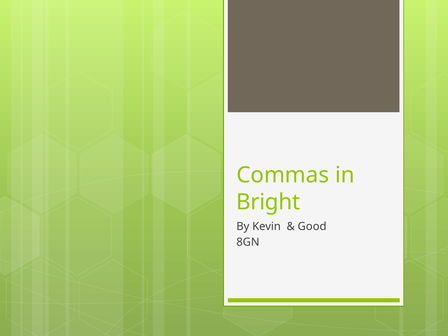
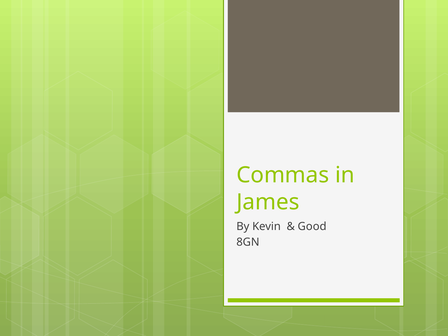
Bright: Bright -> James (268, 202)
